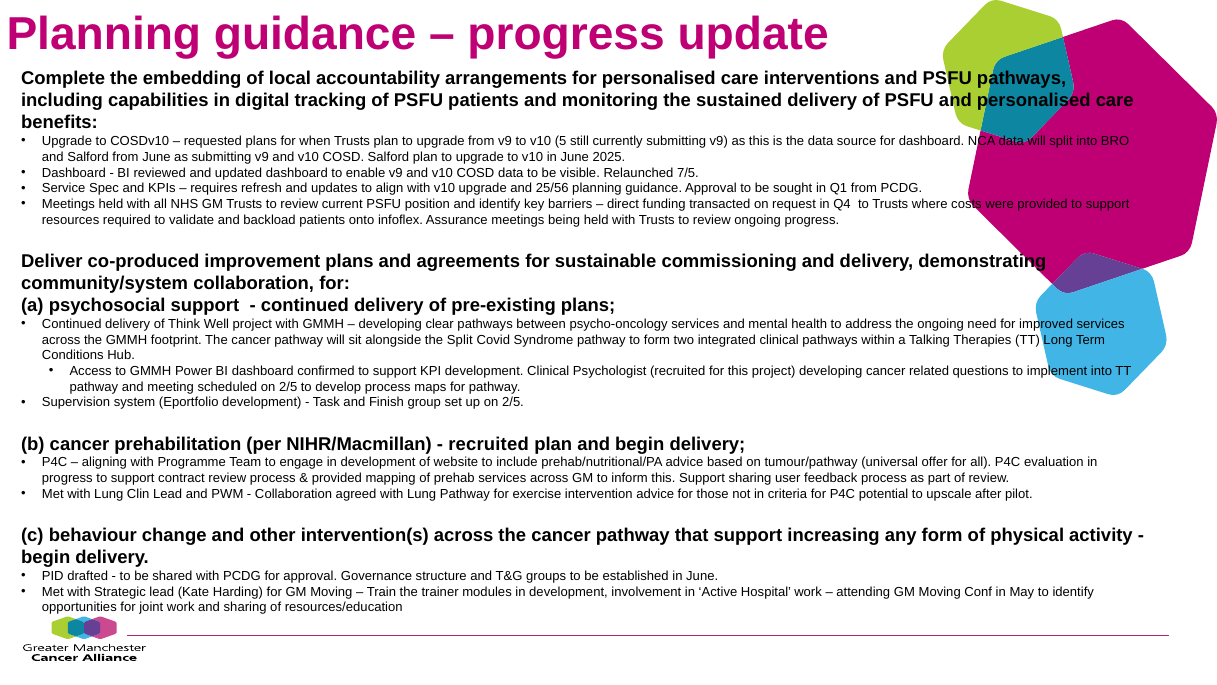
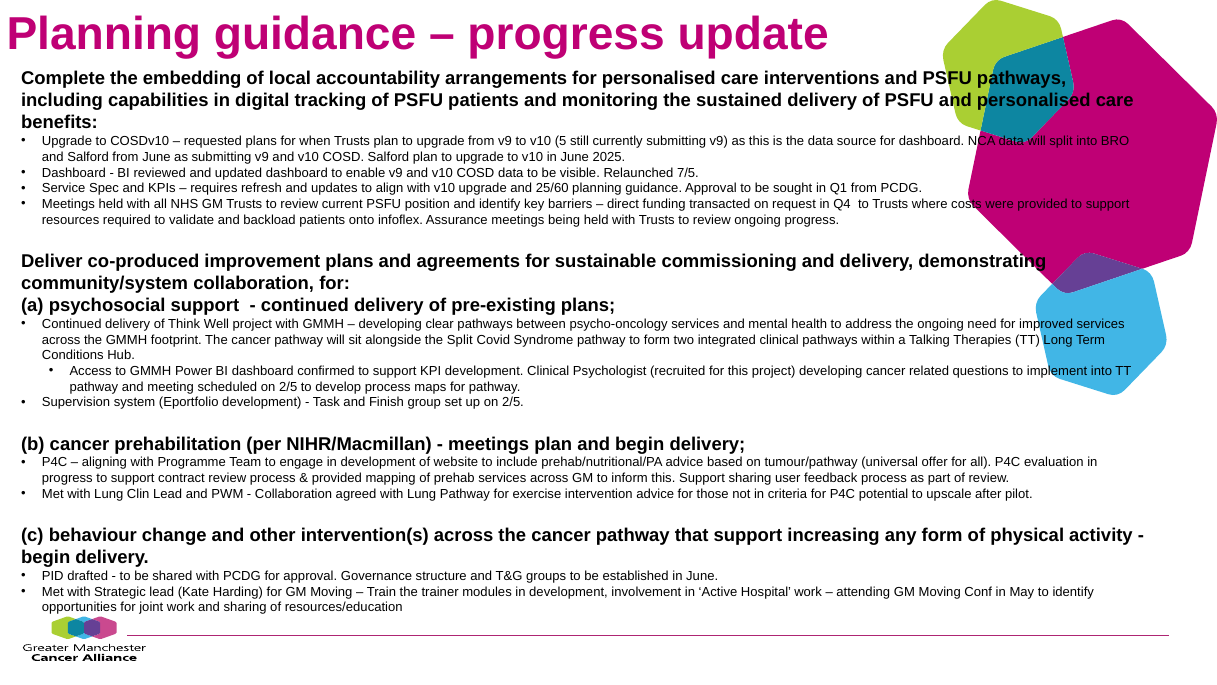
25/56: 25/56 -> 25/60 (552, 188)
recruited: recruited -> meetings (489, 444)
